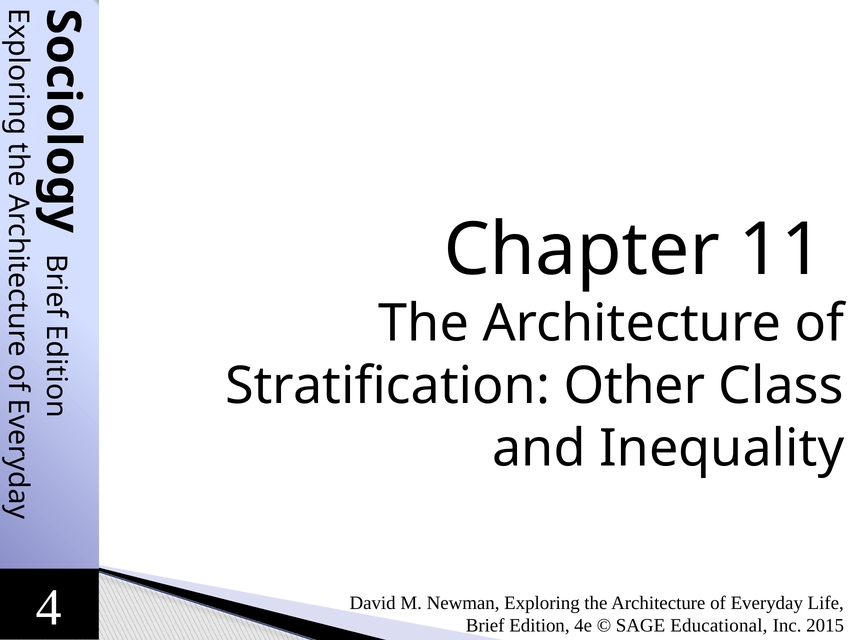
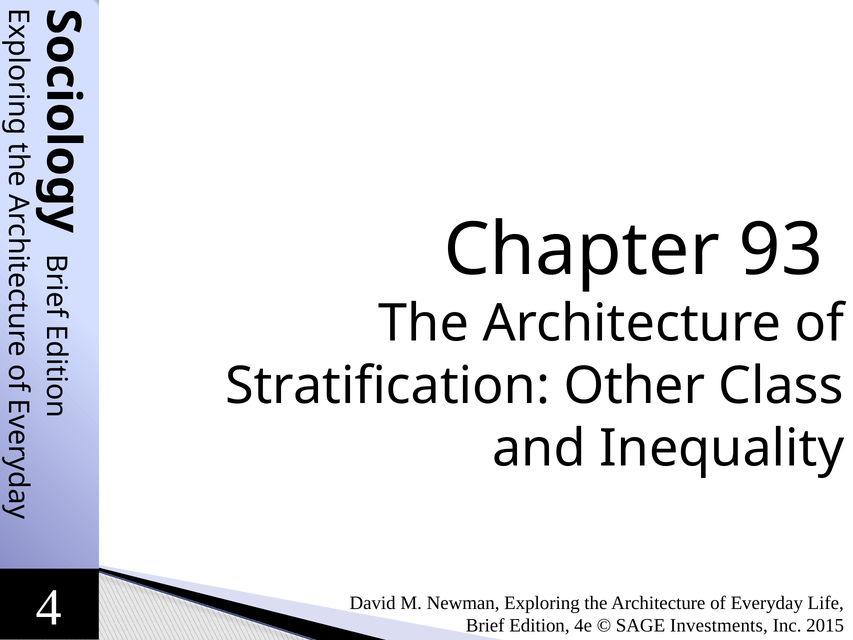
11: 11 -> 93 (781, 250)
Educational: Educational -> Investments (719, 625)
